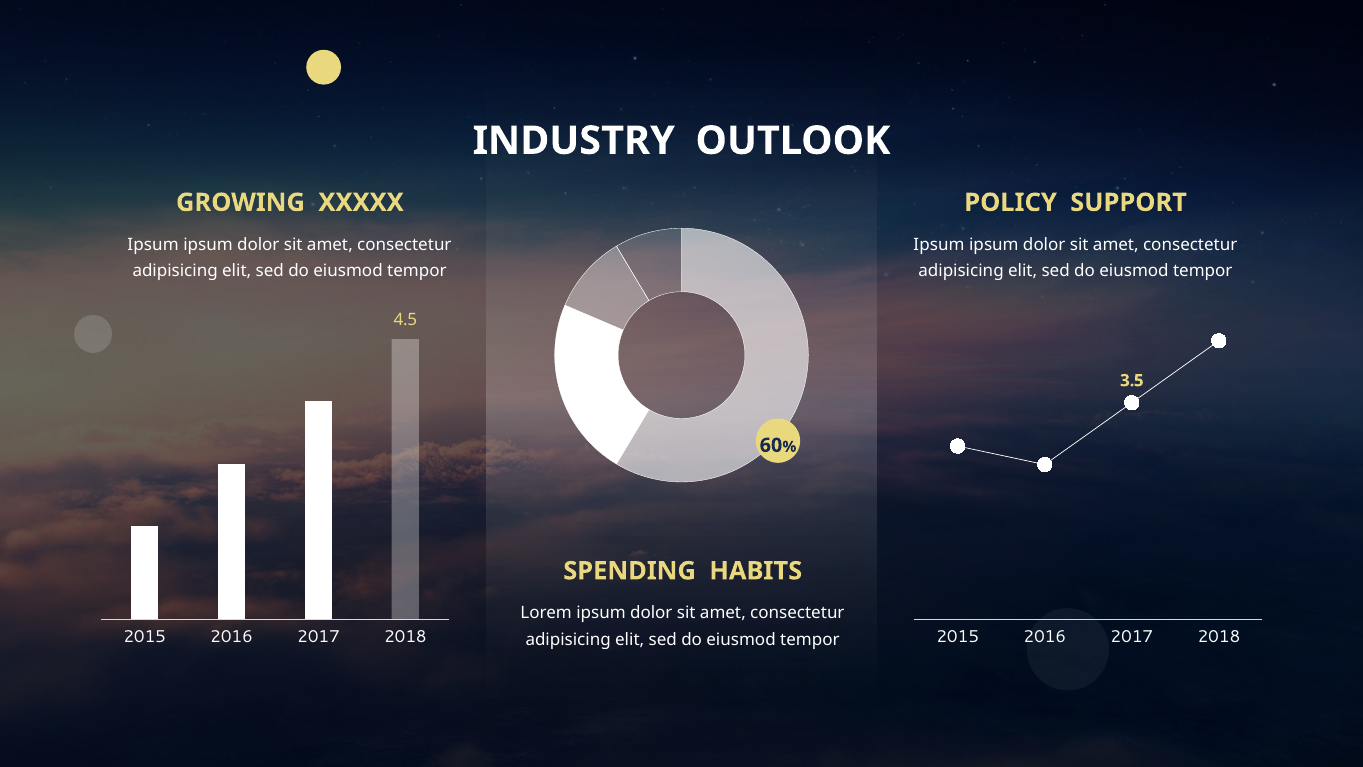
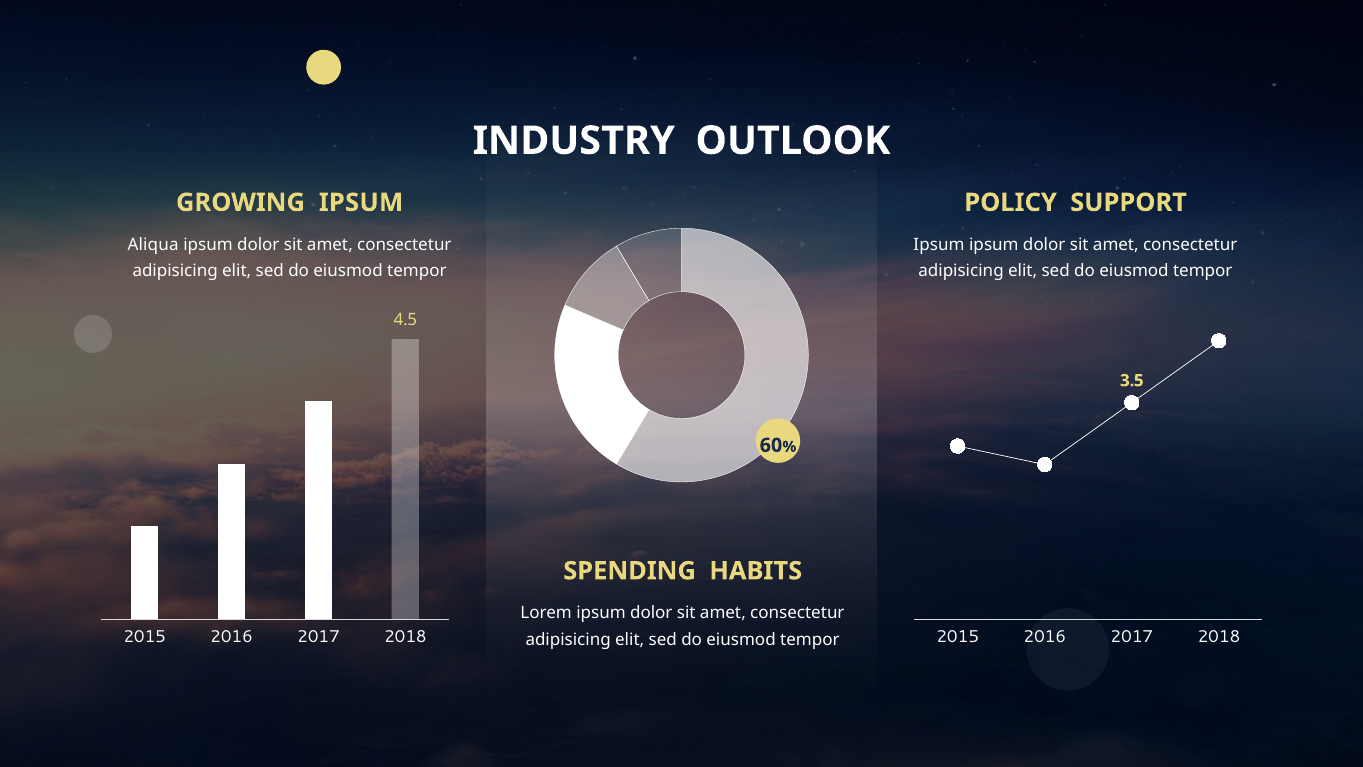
GROWING XXXXX: XXXXX -> IPSUM (361, 202)
Ipsum: Ipsum -> Aliqua (153, 245)
